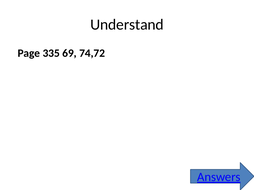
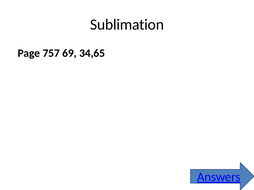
Understand: Understand -> Sublimation (127, 25)
335: 335 -> 757 (51, 53)
74,72: 74,72 -> 34,65 (92, 53)
